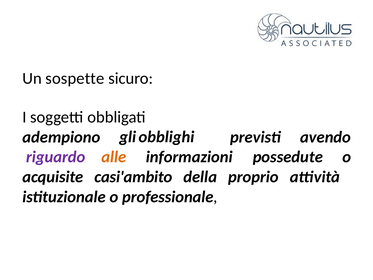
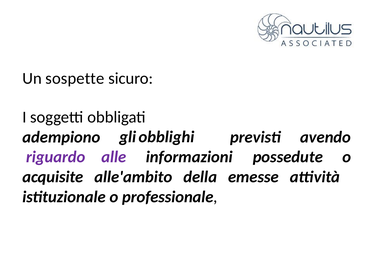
alle colour: orange -> purple (114, 157)
casi'ambito: casi'ambito -> alle'ambito (133, 177)
proprio: proprio -> emesse (253, 177)
